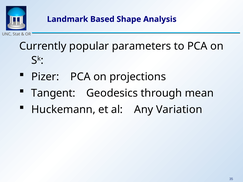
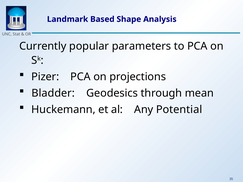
Tangent: Tangent -> Bladder (53, 93)
Variation: Variation -> Potential (179, 110)
